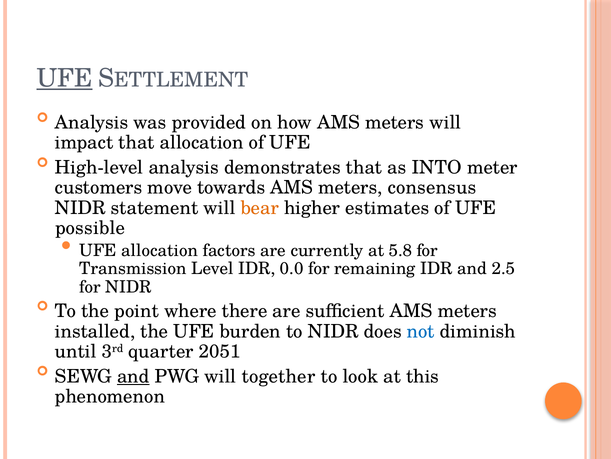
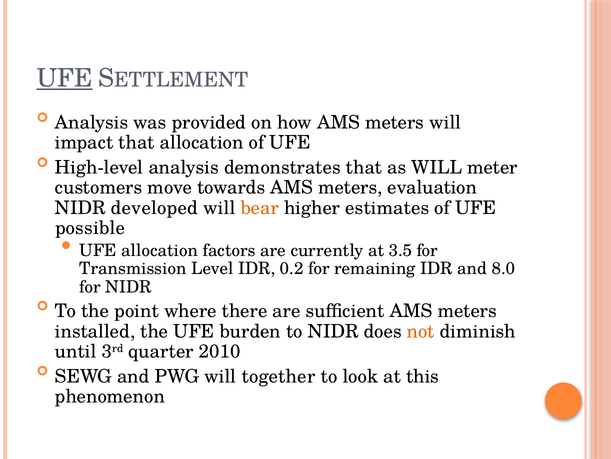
as INTO: INTO -> WILL (437, 167)
consensus: consensus -> evaluation (432, 187)
statement: statement -> developed (154, 208)
5.8: 5.8 -> 3.5 (400, 250)
0.0: 0.0 -> 0.2 (292, 268)
2.5: 2.5 -> 8.0 (503, 268)
not colour: blue -> orange (421, 331)
2051: 2051 -> 2010 (220, 351)
and underline: present -> none (133, 376)
